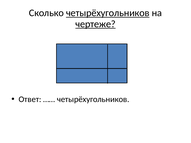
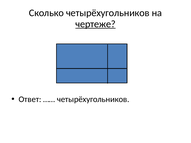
четырёхугольников underline: present -> none (108, 13)
